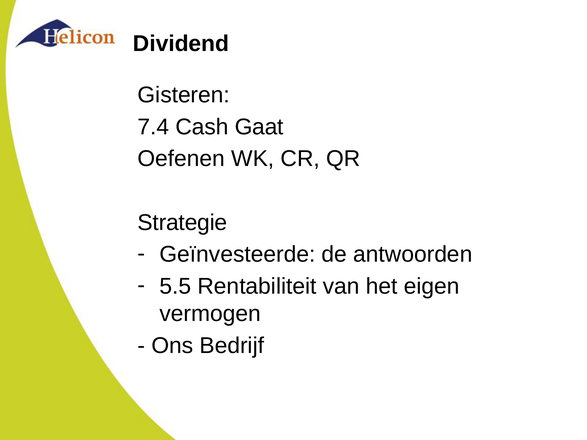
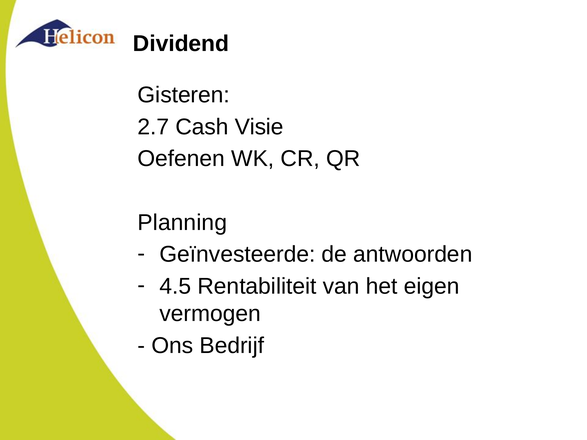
7.4: 7.4 -> 2.7 (153, 127)
Gaat: Gaat -> Visie (259, 127)
Strategie: Strategie -> Planning (182, 223)
5.5: 5.5 -> 4.5 (175, 286)
